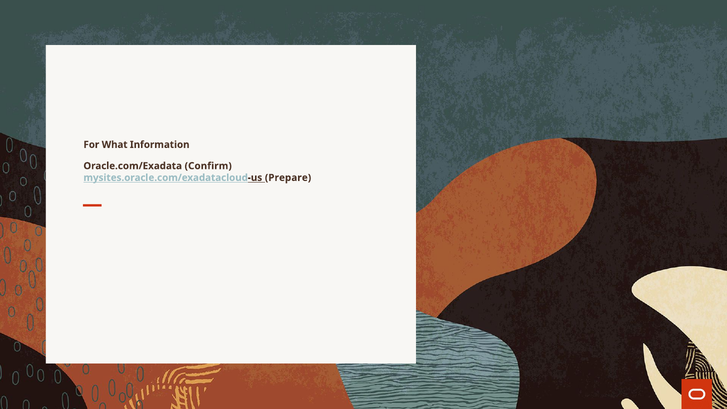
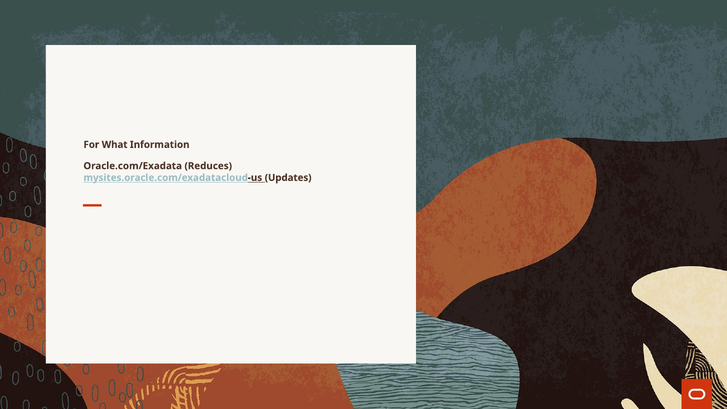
Confirm: Confirm -> Reduces (208, 166)
Prepare: Prepare -> Updates (288, 178)
